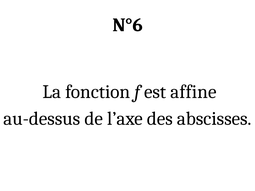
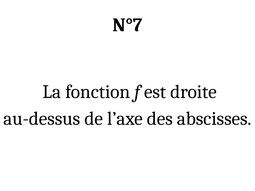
N°6: N°6 -> N°7 (127, 25)
affine: affine -> droite (194, 92)
